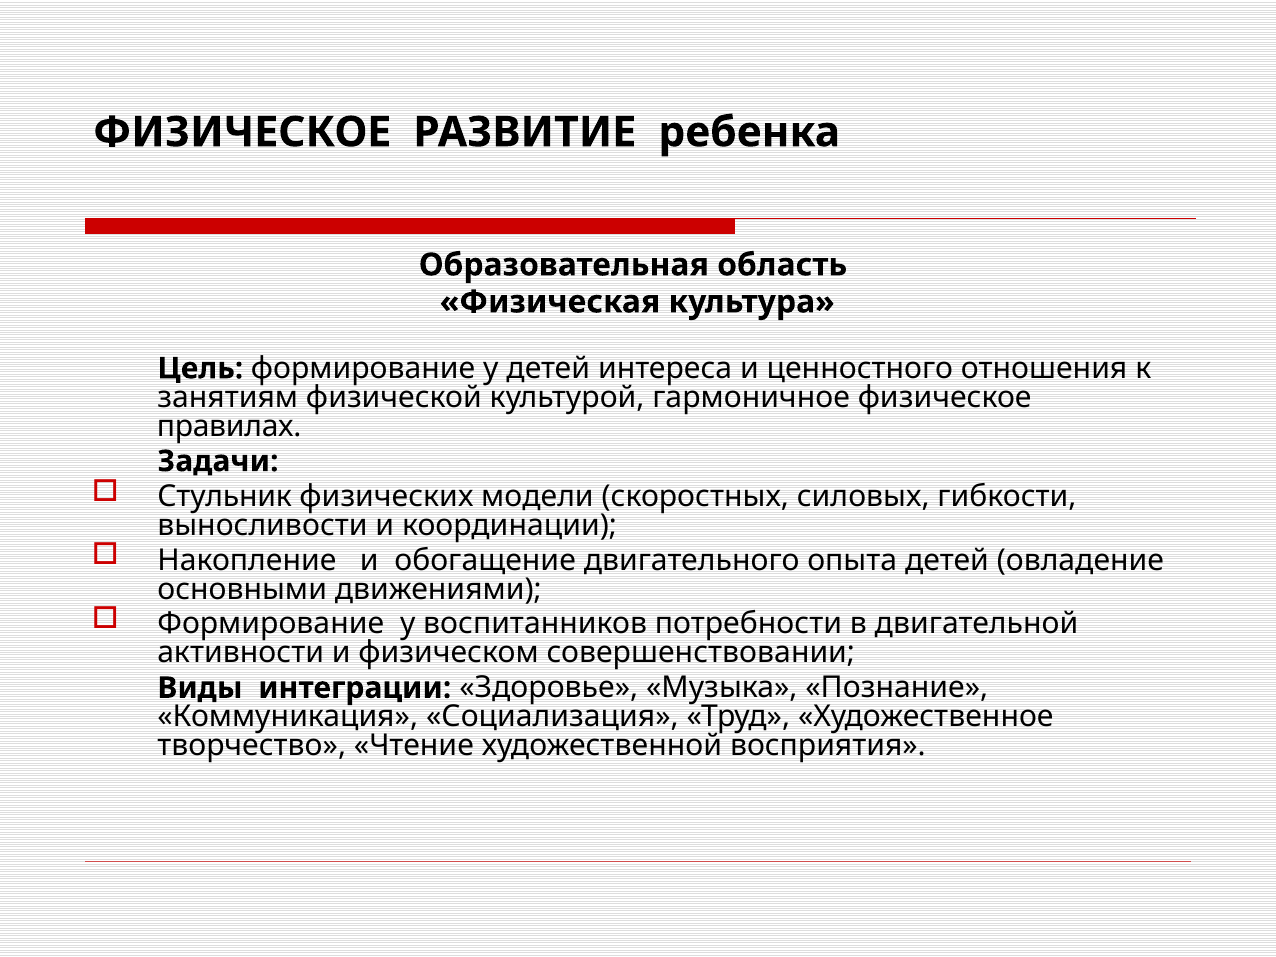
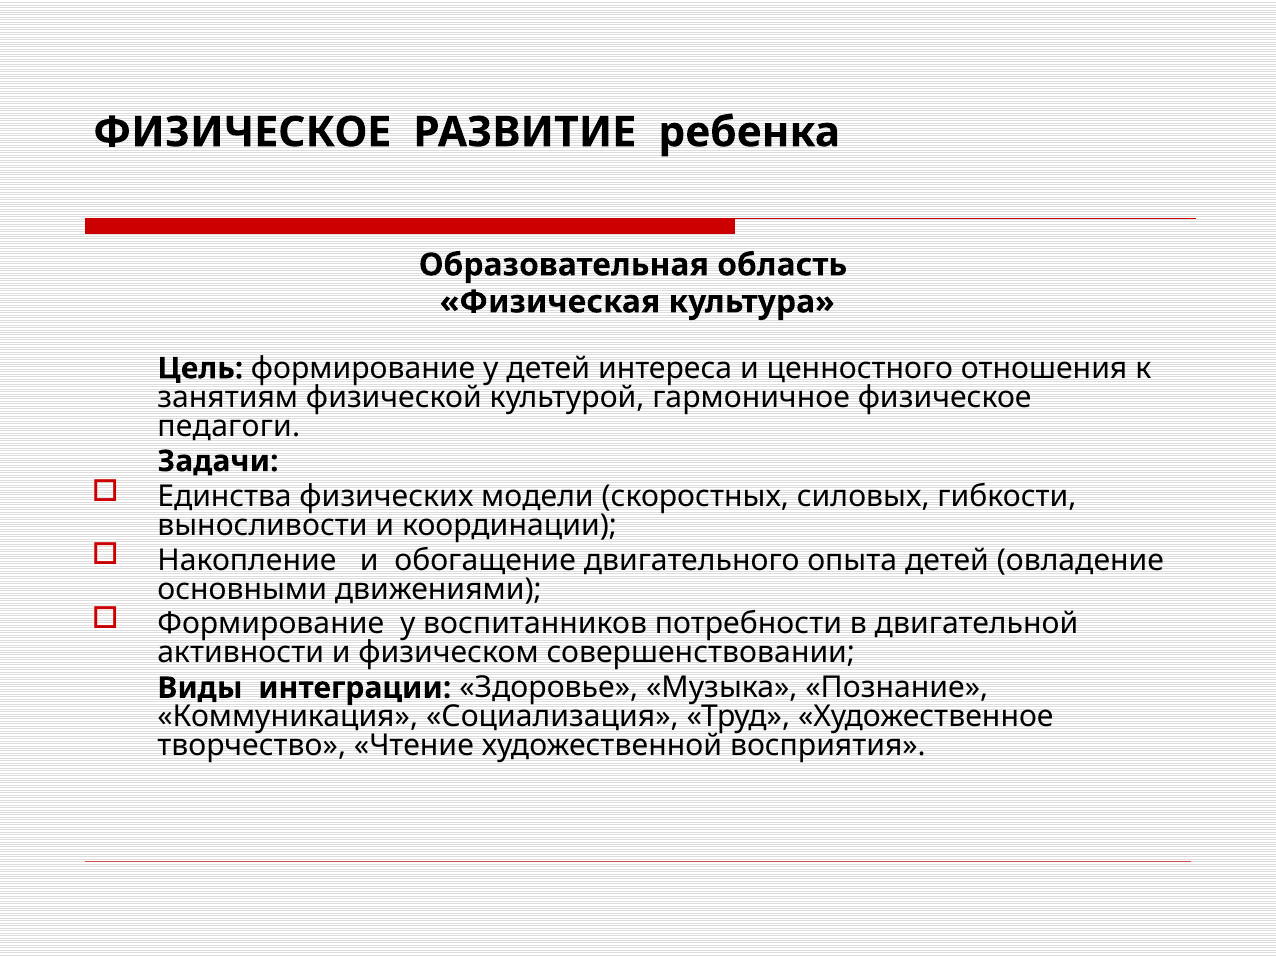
правилах: правилах -> педагоги (229, 426)
Стульник: Стульник -> Единства (225, 496)
